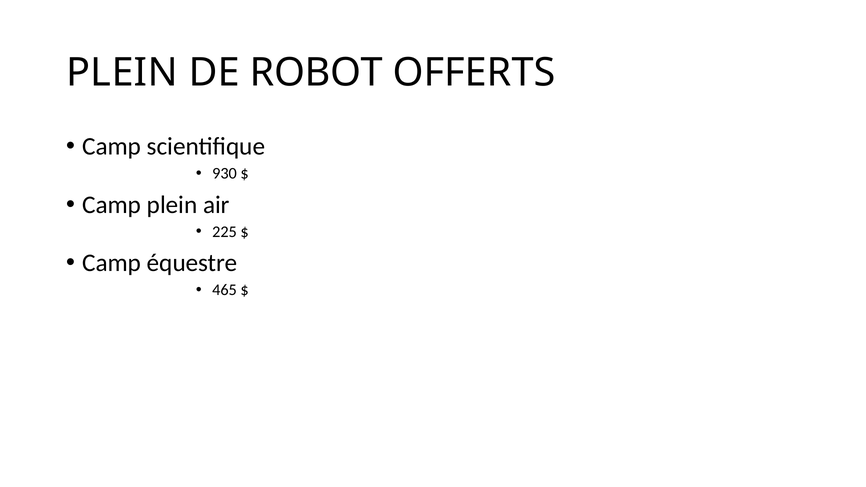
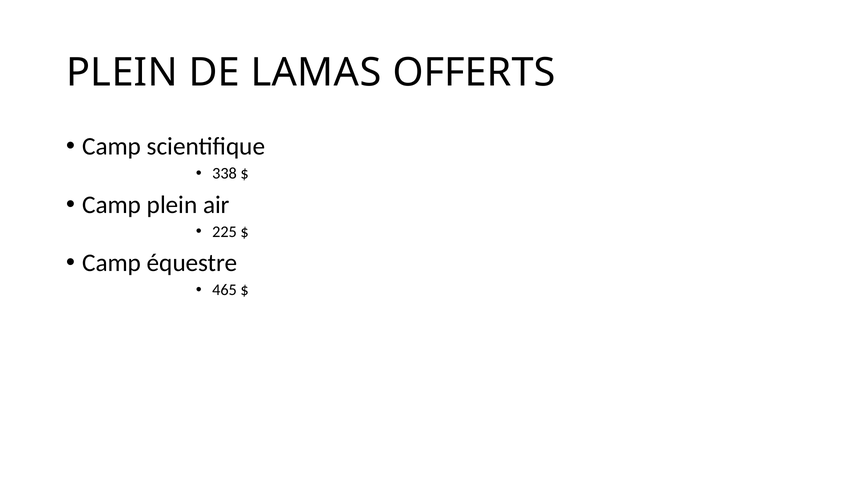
ROBOT: ROBOT -> LAMAS (316, 73)
930: 930 -> 338 (224, 173)
